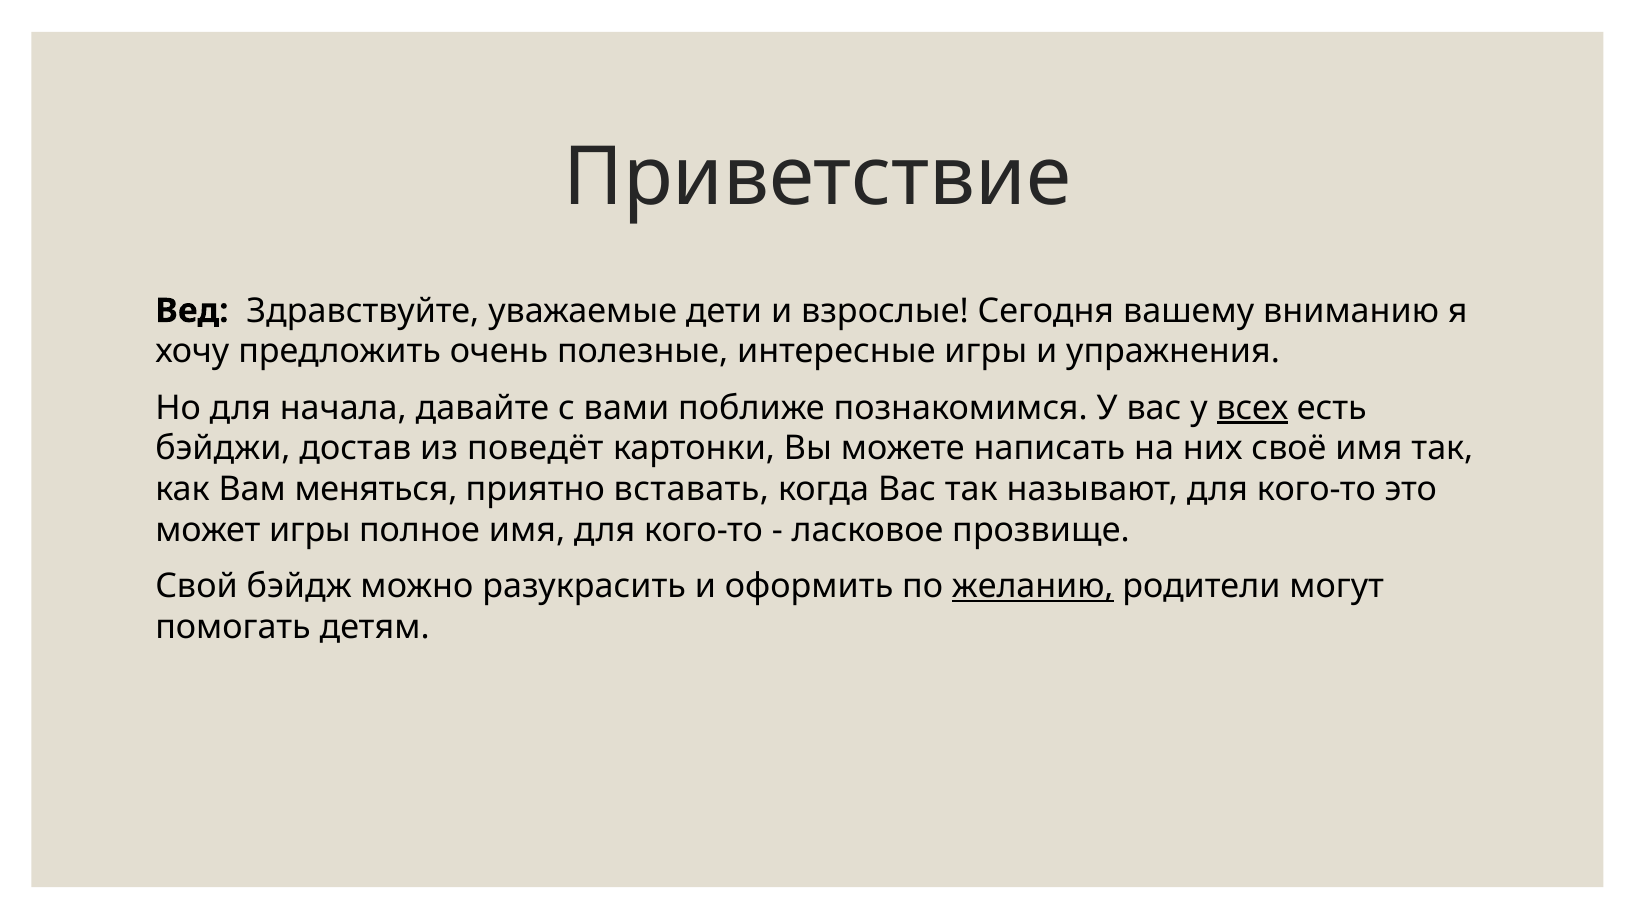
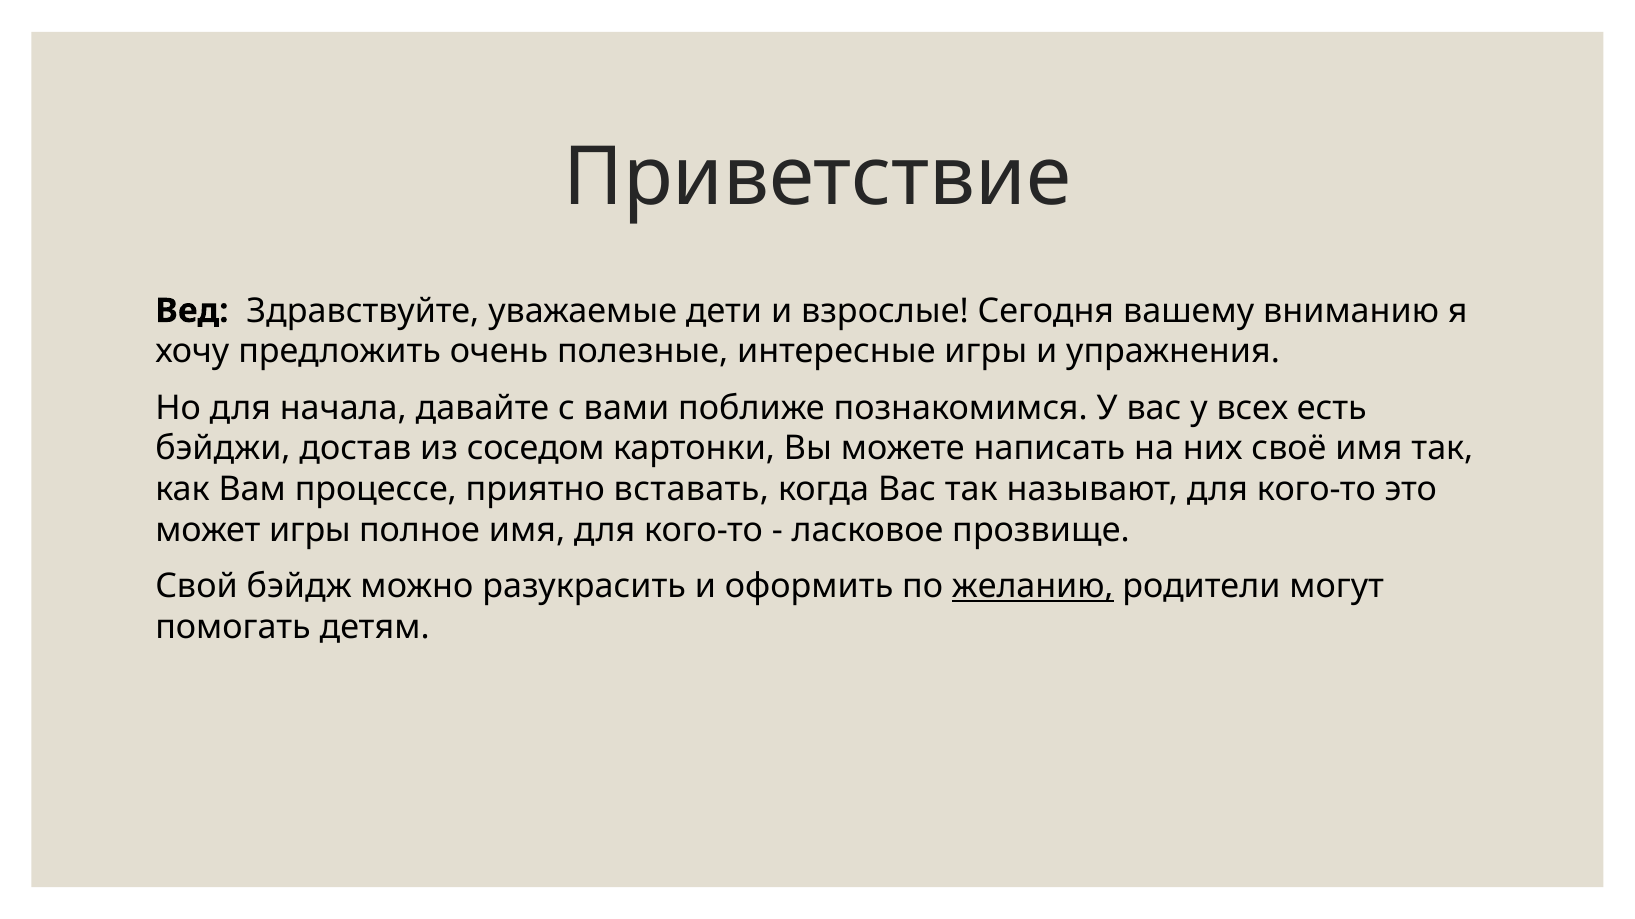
всех underline: present -> none (1252, 408)
поведёт: поведёт -> соседом (536, 449)
меняться: меняться -> процессе (376, 490)
